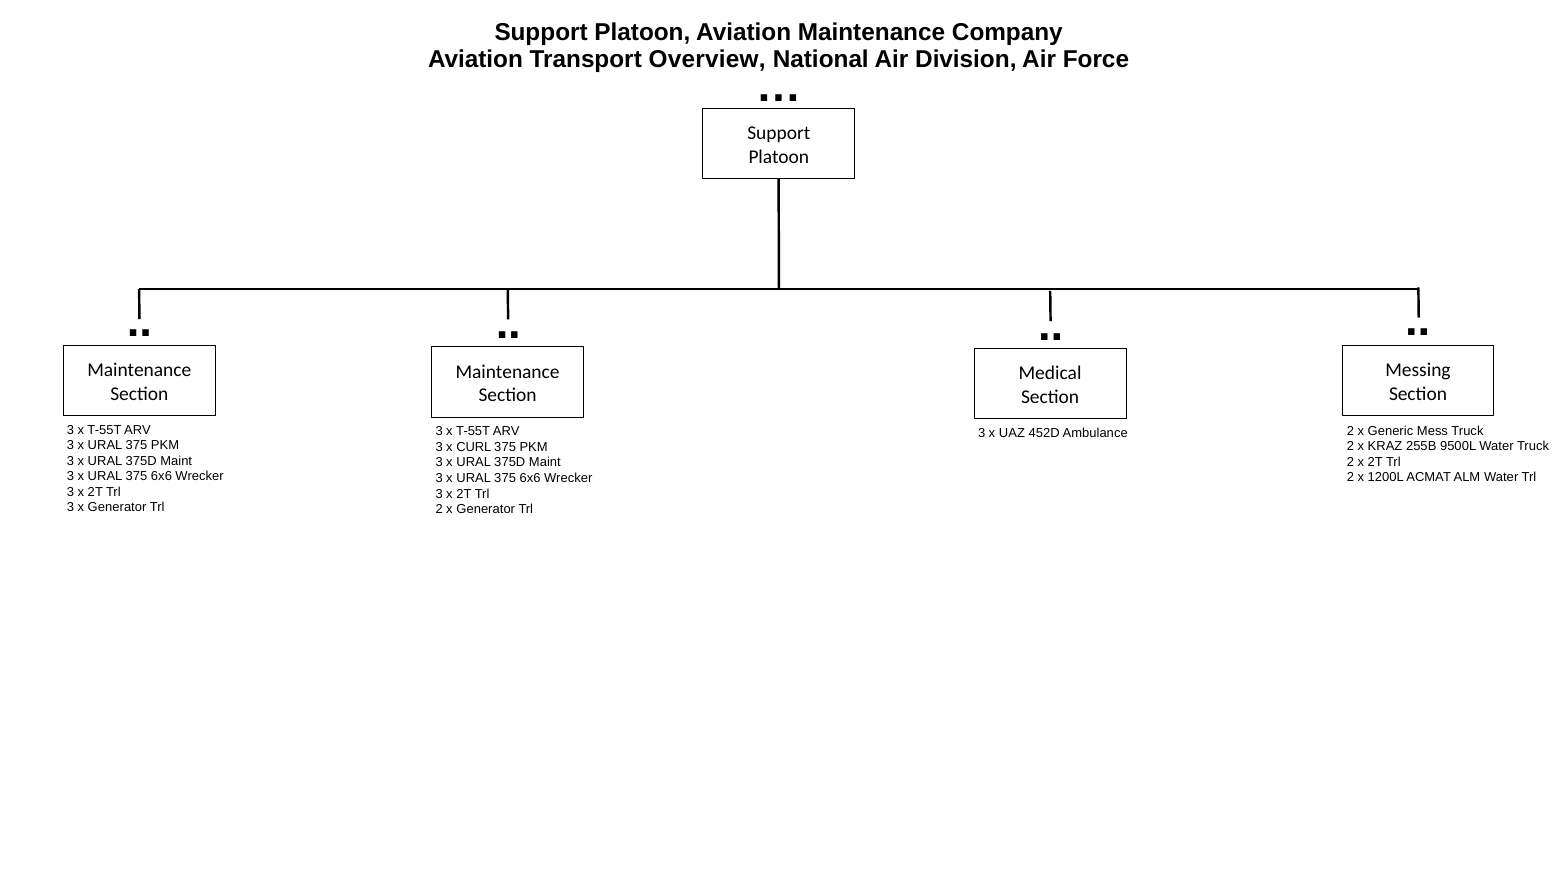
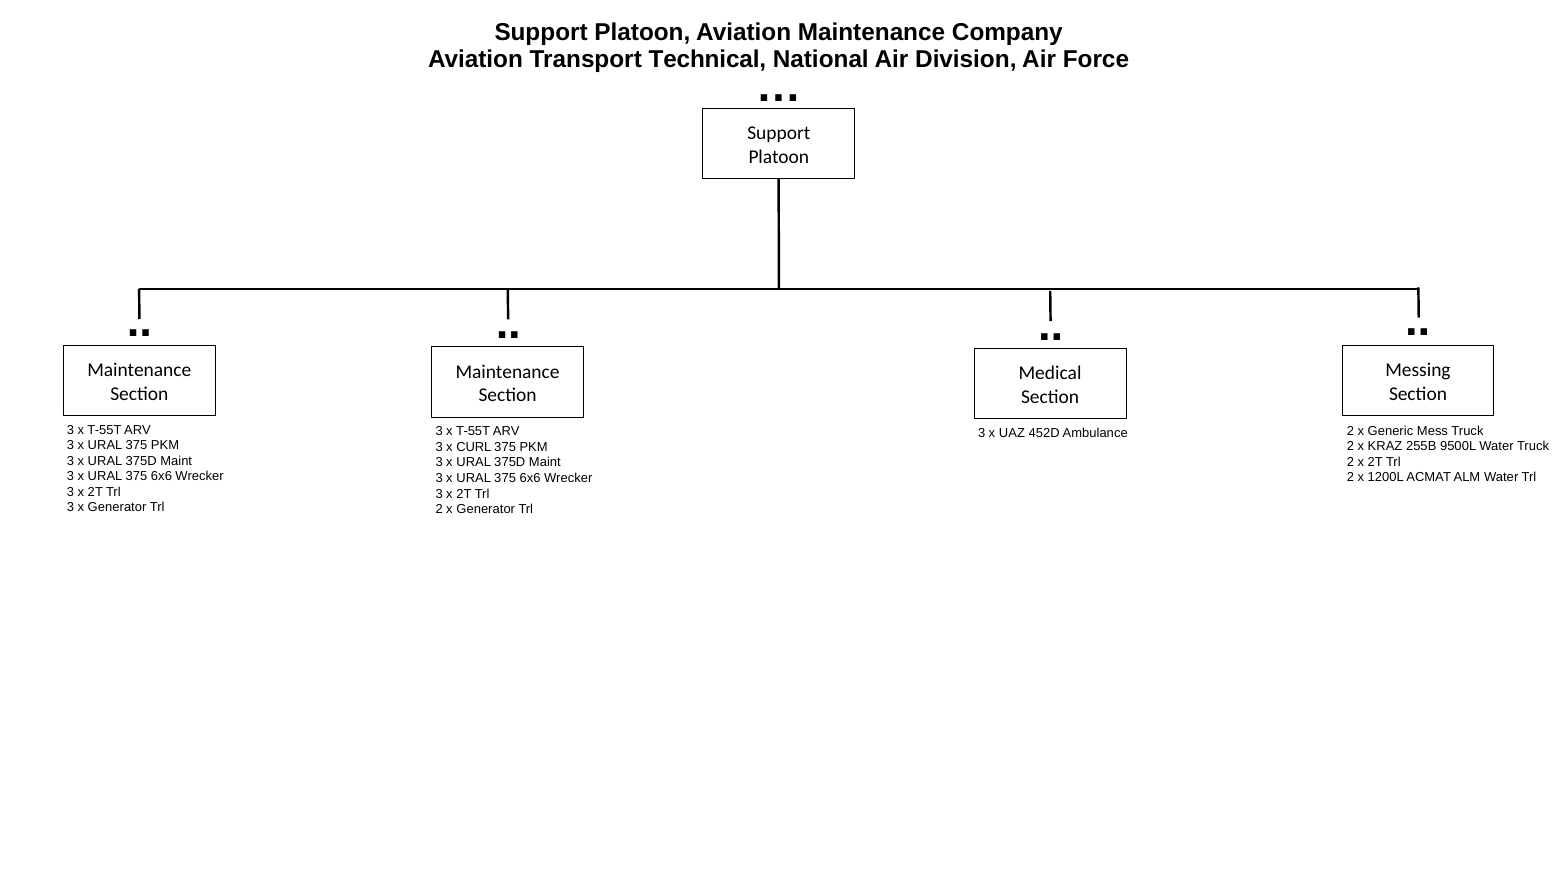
Overview: Overview -> Technical (707, 59)
